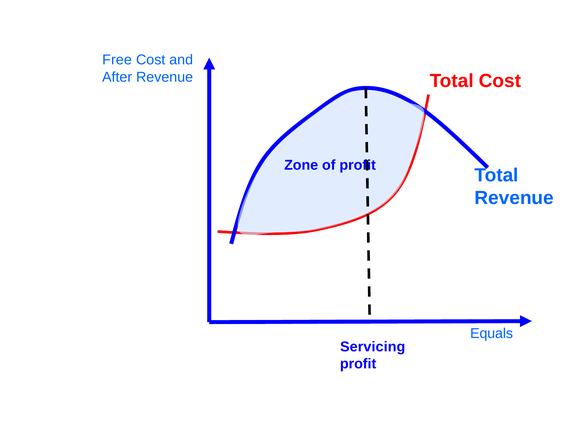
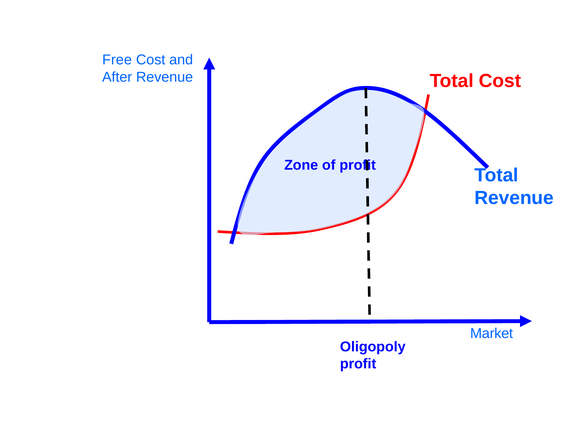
Equals: Equals -> Market (492, 334)
Servicing: Servicing -> Oligopoly (373, 347)
